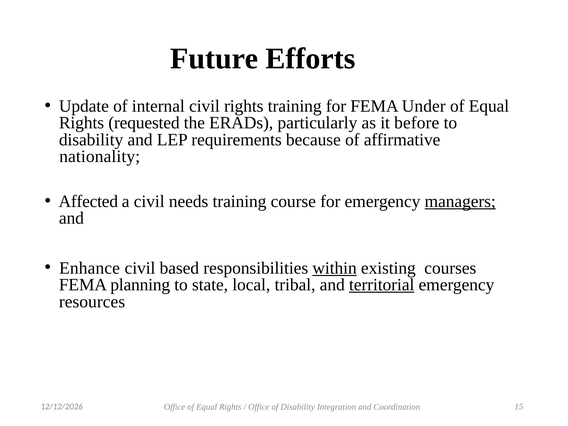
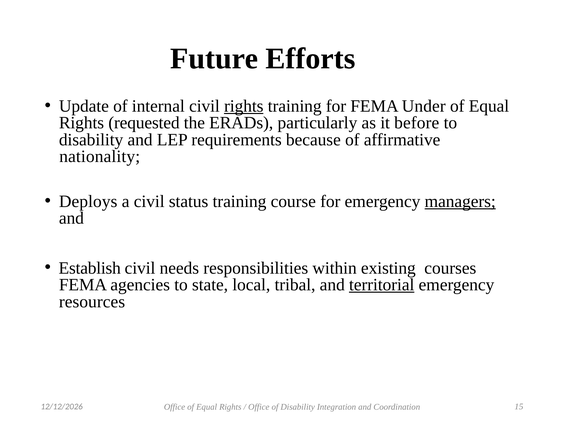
rights underline: none -> present (244, 106)
Affected: Affected -> Deploys (88, 201)
needs: needs -> status (189, 201)
Enhance: Enhance -> Establish (90, 268)
based: based -> needs (179, 268)
within underline: present -> none (335, 268)
planning: planning -> agencies (140, 285)
